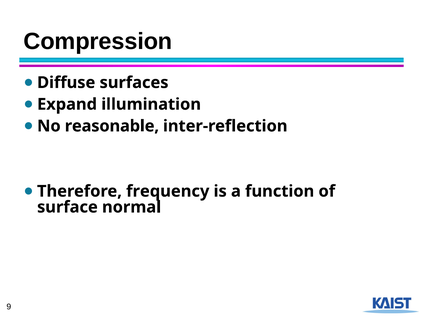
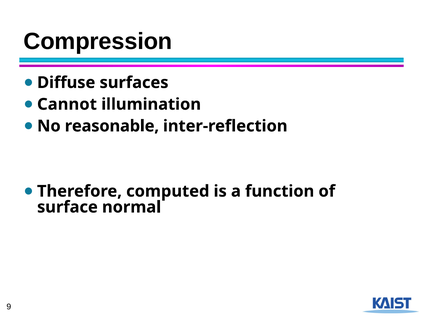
Expand: Expand -> Cannot (67, 104)
frequency: frequency -> computed (168, 191)
